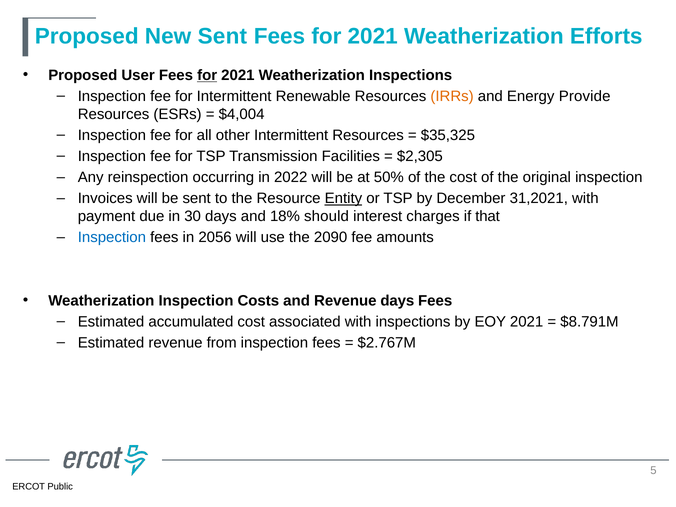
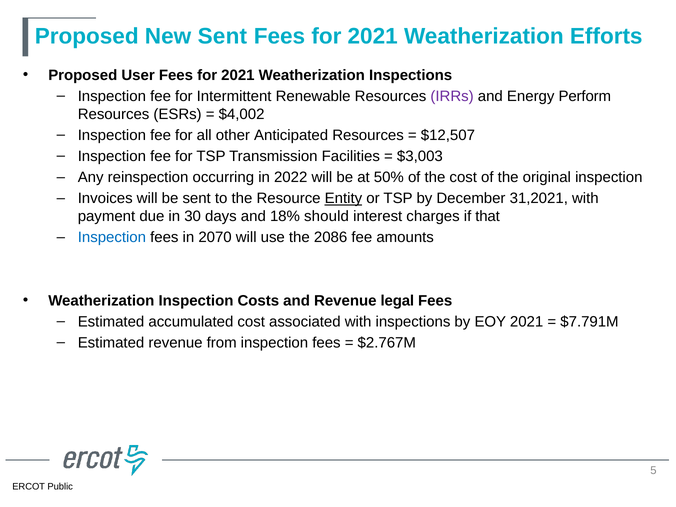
for underline: present -> none (207, 75)
IRRs colour: orange -> purple (452, 96)
Provide: Provide -> Perform (585, 96)
$4,004: $4,004 -> $4,002 (242, 114)
other Intermittent: Intermittent -> Anticipated (291, 135)
$35,325: $35,325 -> $12,507 (448, 135)
$2,305: $2,305 -> $3,003 (420, 156)
2056: 2056 -> 2070 (215, 238)
2090: 2090 -> 2086 (331, 238)
Revenue days: days -> legal (397, 301)
$8.791M: $8.791M -> $7.791M (589, 322)
